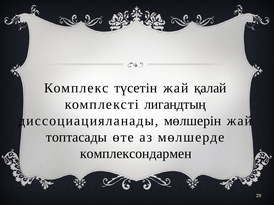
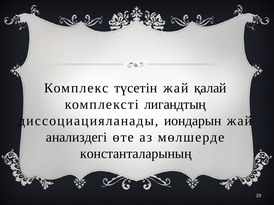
мөлшерін: мөлшерін -> иондарын (193, 121)
топтасады: топтасады -> анализдегі (76, 138)
комплексондармен: комплексондармен -> константаларының (136, 154)
